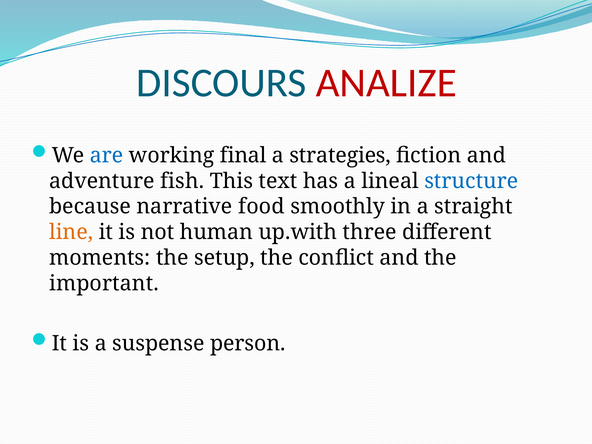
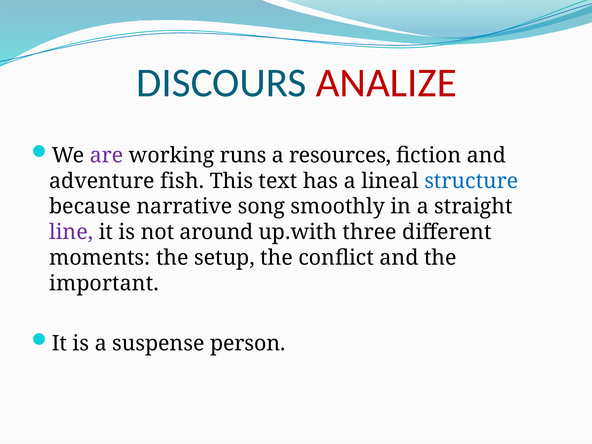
are colour: blue -> purple (107, 155)
final: final -> runs (243, 155)
strategies: strategies -> resources (340, 155)
food: food -> song (262, 207)
line colour: orange -> purple (71, 232)
human: human -> around (216, 232)
